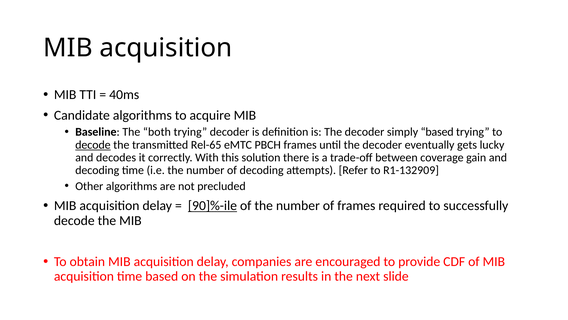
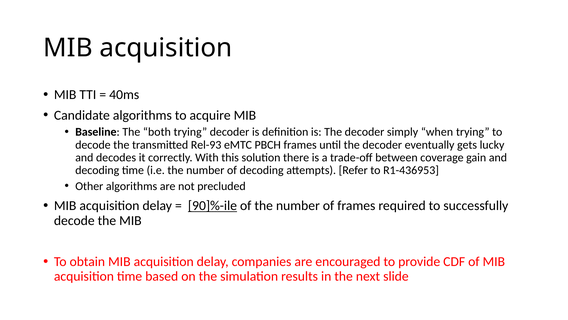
simply based: based -> when (437, 132)
decode underline: present -> none (93, 145)
Rel-65: Rel-65 -> Rel-93 (206, 145)
R1-132909: R1-132909 -> R1-436953 (411, 170)
